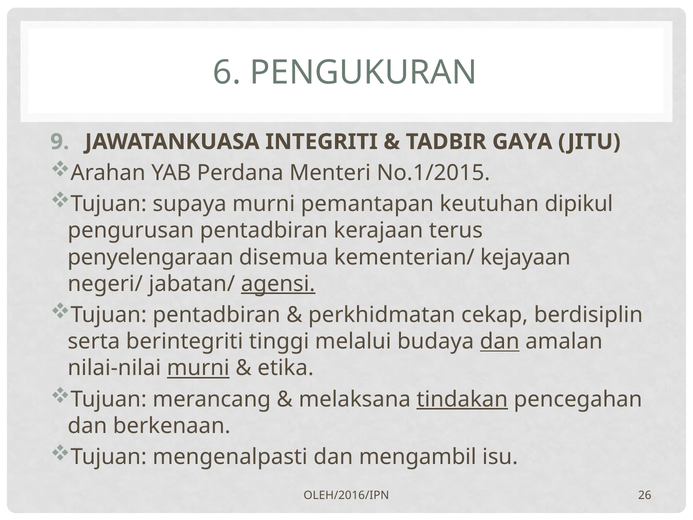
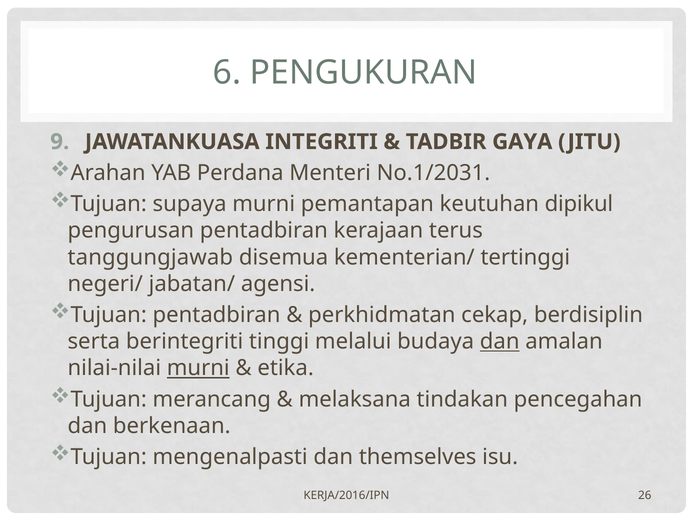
No.1/2015: No.1/2015 -> No.1/2031 (433, 173)
penyelengaraan: penyelengaraan -> tanggungjawab (150, 257)
kejayaan: kejayaan -> tertinggi (525, 257)
agensi underline: present -> none (278, 284)
tindakan underline: present -> none (462, 399)
mengambil: mengambil -> themselves (418, 457)
OLEH/2016/IPN: OLEH/2016/IPN -> KERJA/2016/IPN (346, 495)
